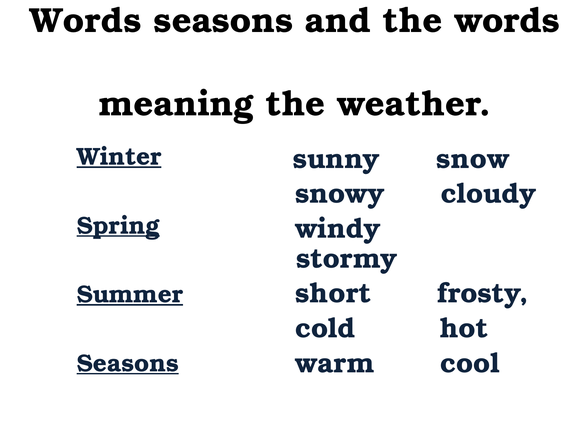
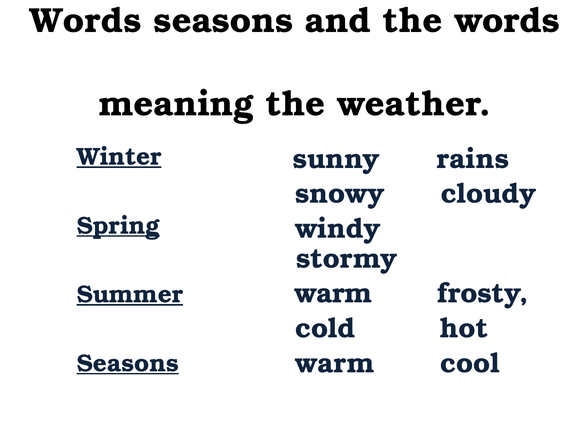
snow: snow -> rains (473, 159)
short: short -> warm (333, 294)
